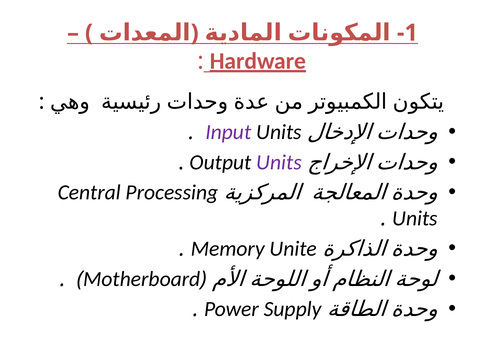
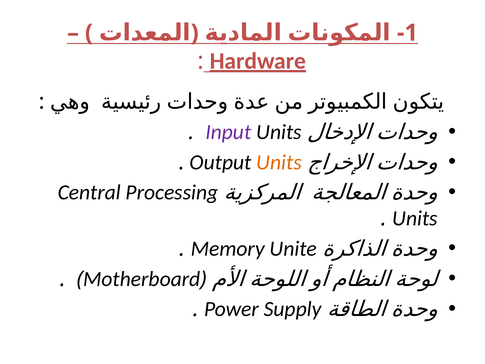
Units colour: purple -> orange (279, 162)
